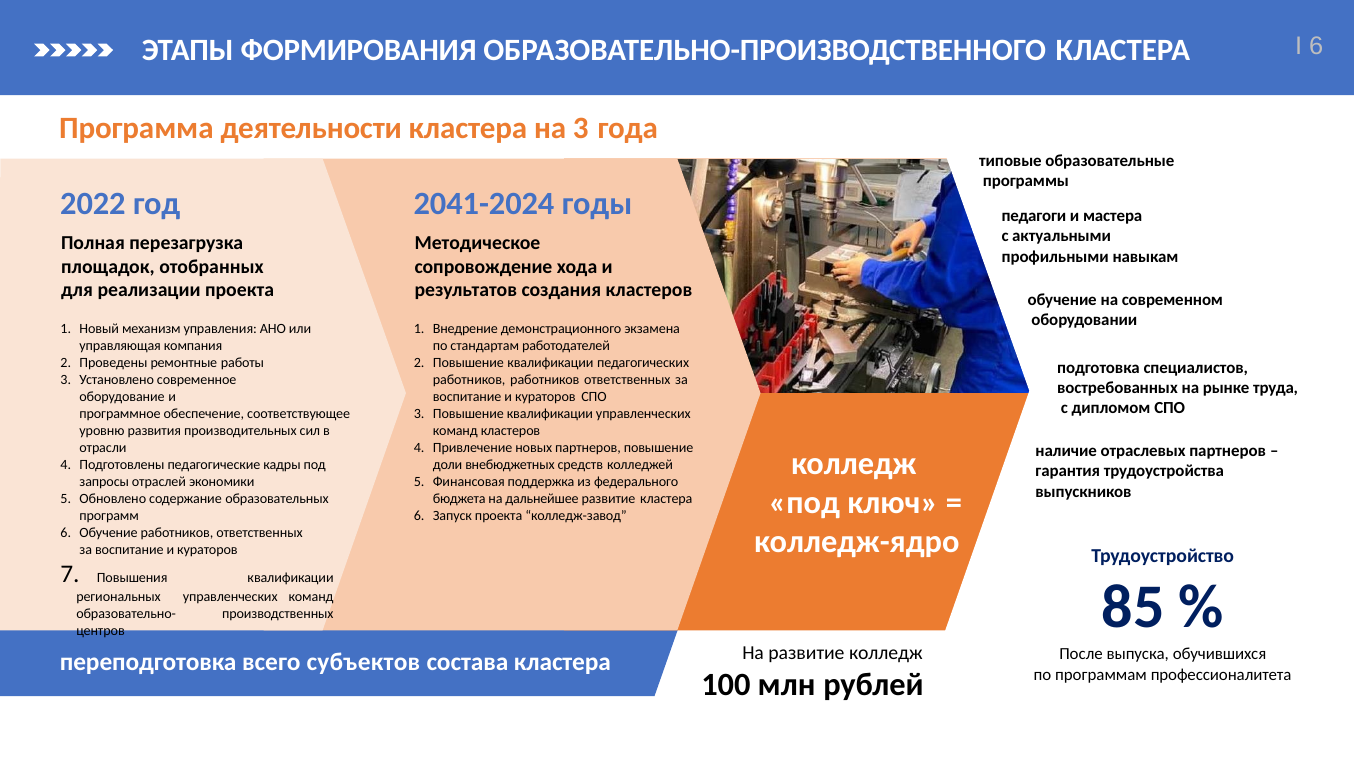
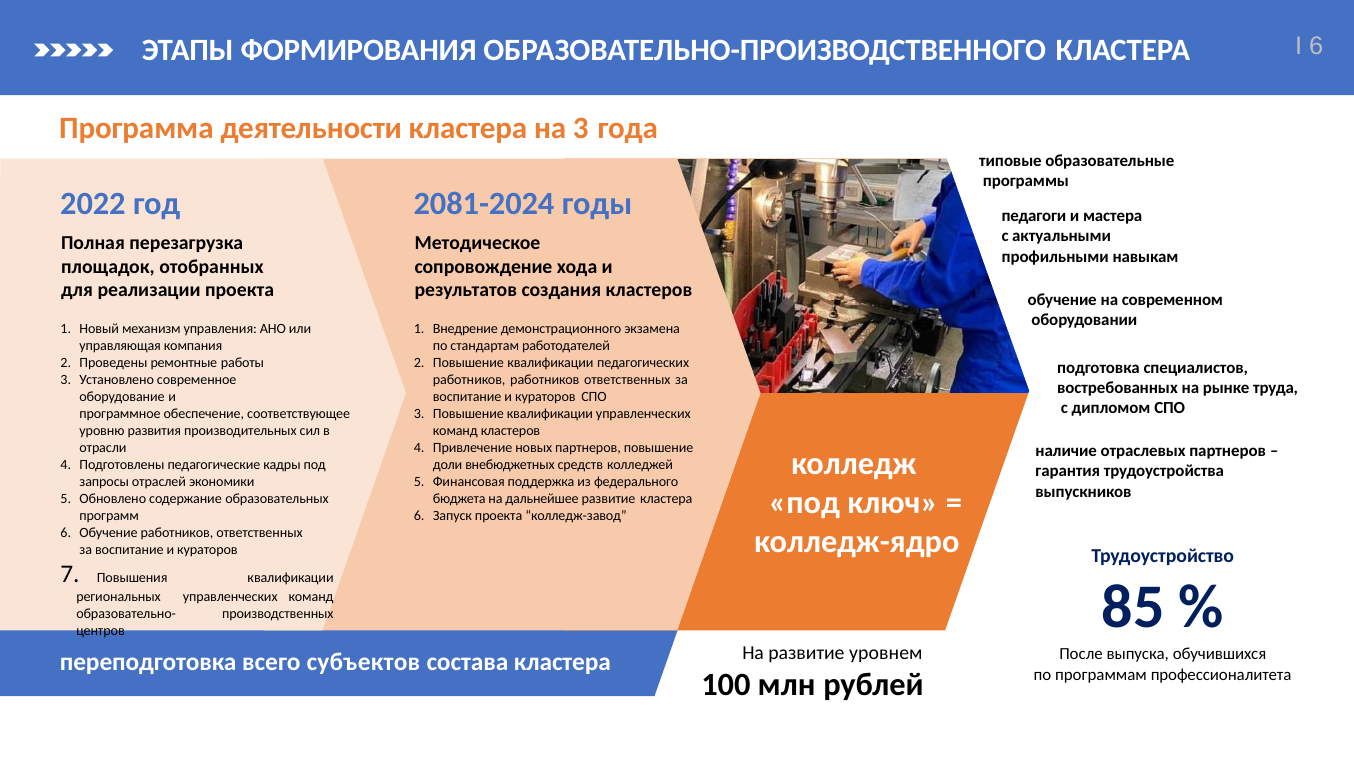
2041-2024: 2041-2024 -> 2081-2024 (484, 204)
развитие колледж: колледж -> уровнем (886, 654)
